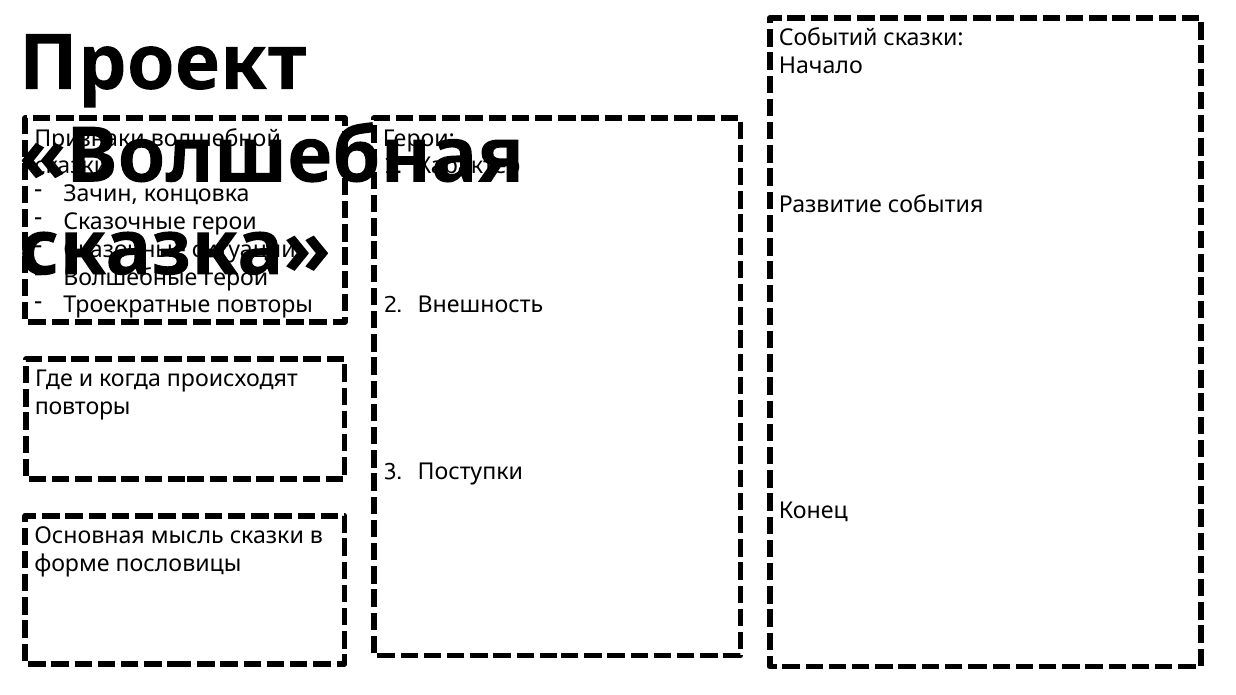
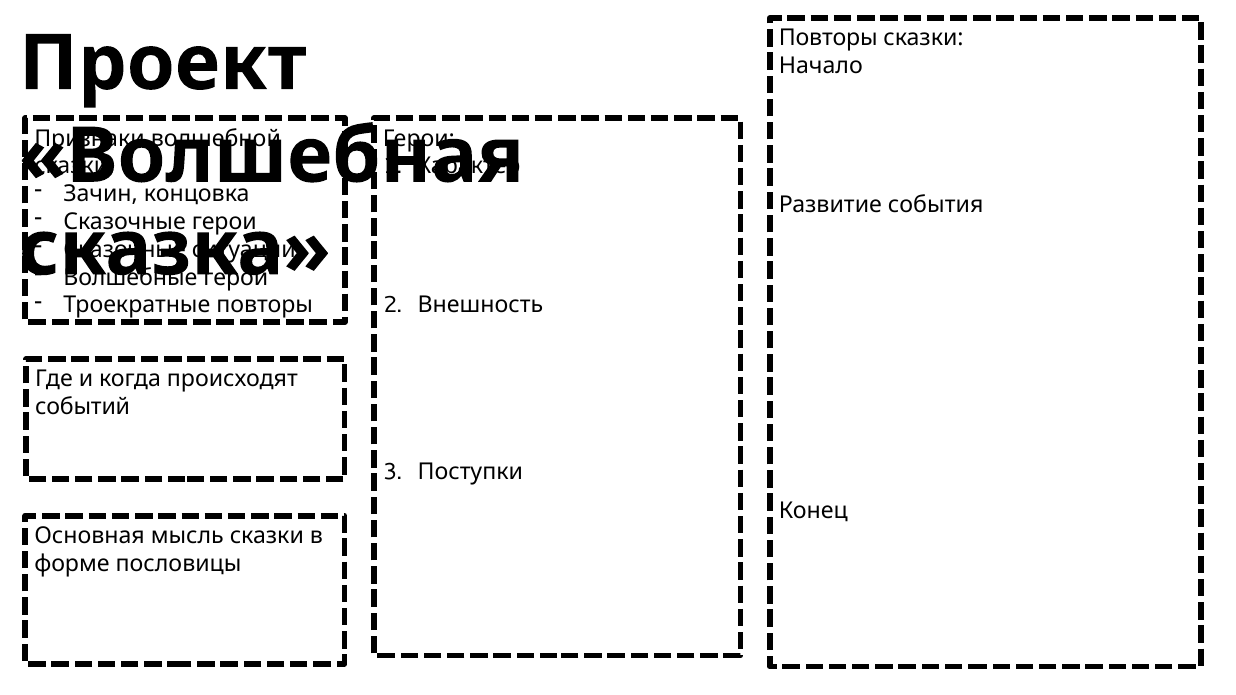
Событий: Событий -> Повторы (828, 38)
повторы: повторы -> событий (83, 407)
